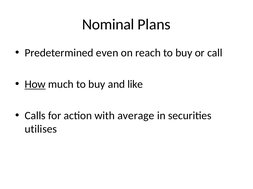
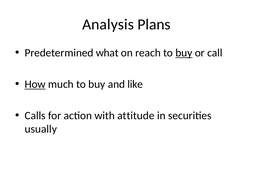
Nominal: Nominal -> Analysis (108, 24)
even: even -> what (107, 53)
buy underline: none -> present (184, 53)
average: average -> attitude (136, 116)
utilises: utilises -> usually (41, 130)
